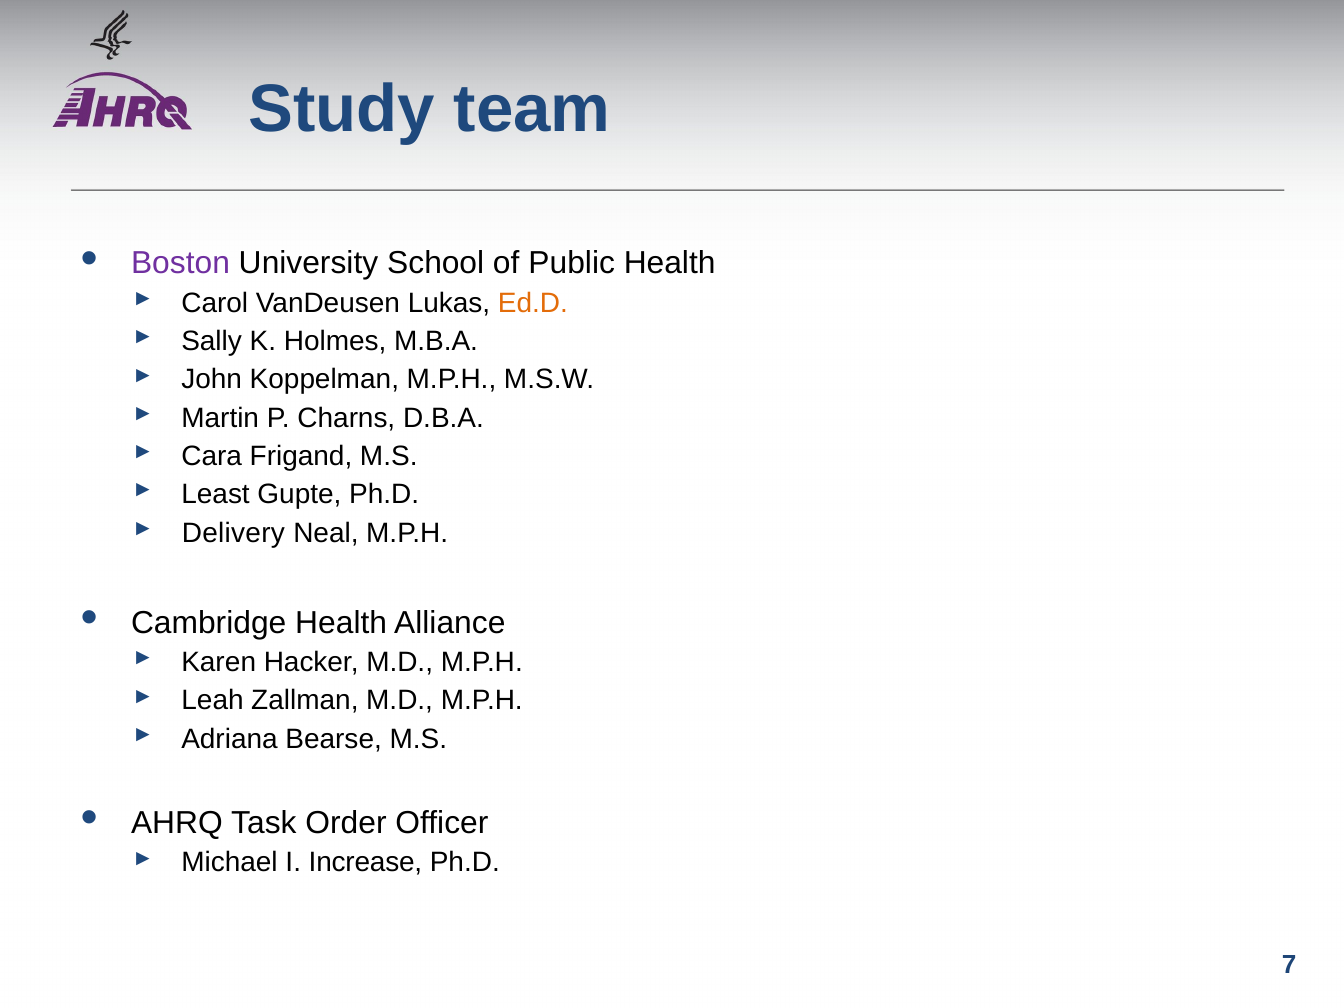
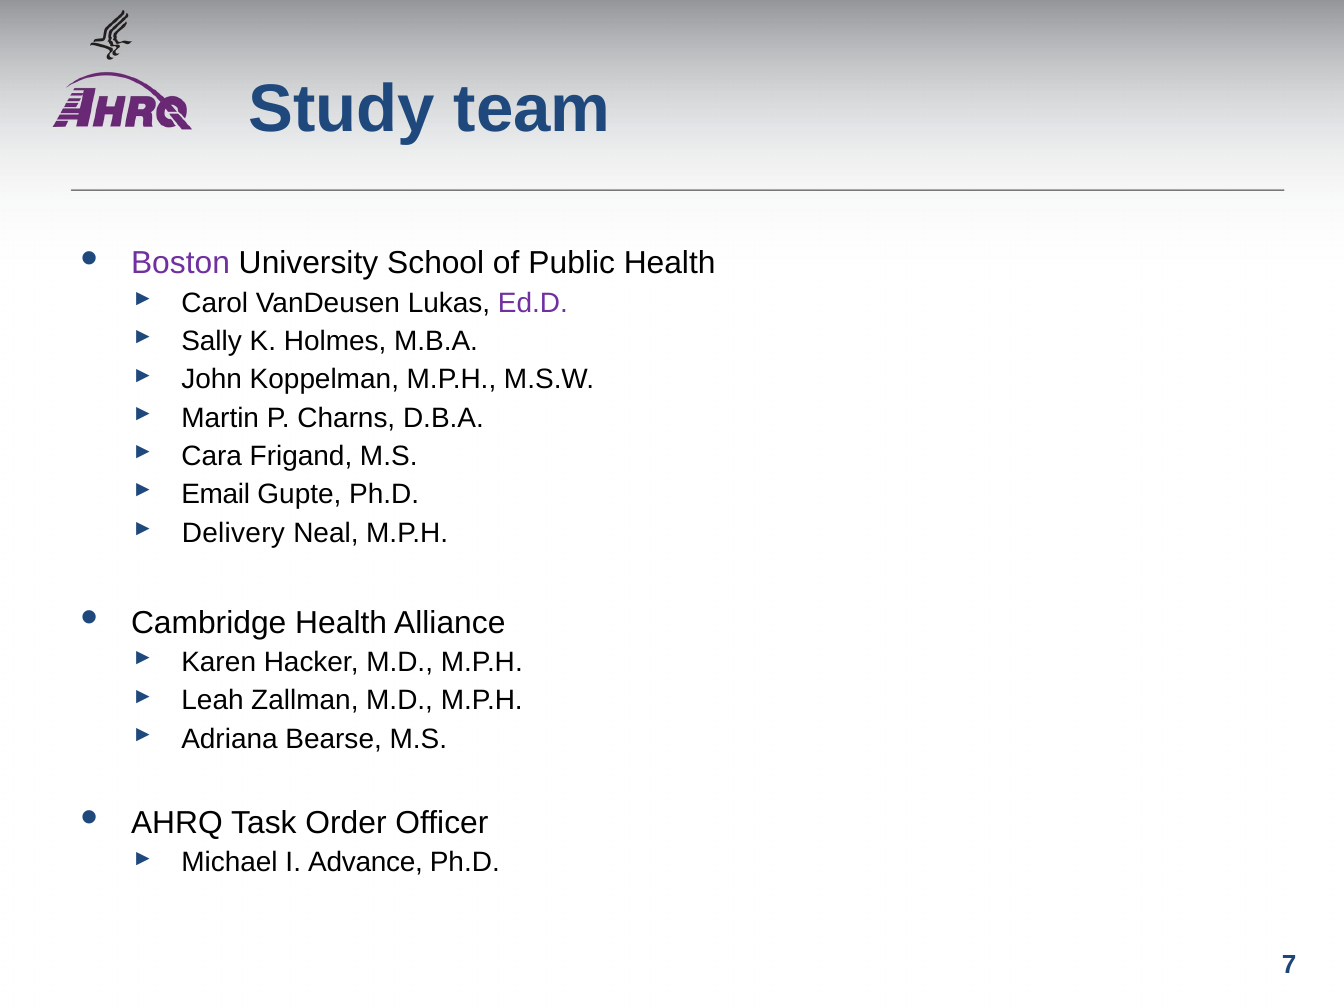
Ed.D colour: orange -> purple (533, 303)
Least: Least -> Email (216, 495)
Increase: Increase -> Advance (366, 863)
